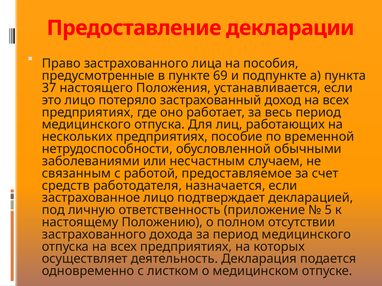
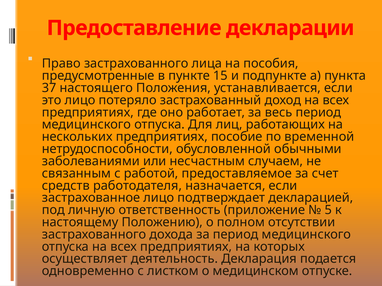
69: 69 -> 15 (220, 76)
